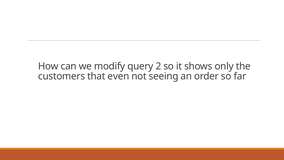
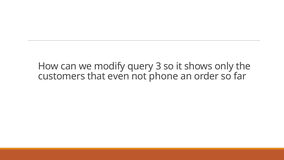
2: 2 -> 3 (158, 66)
seeing: seeing -> phone (164, 76)
